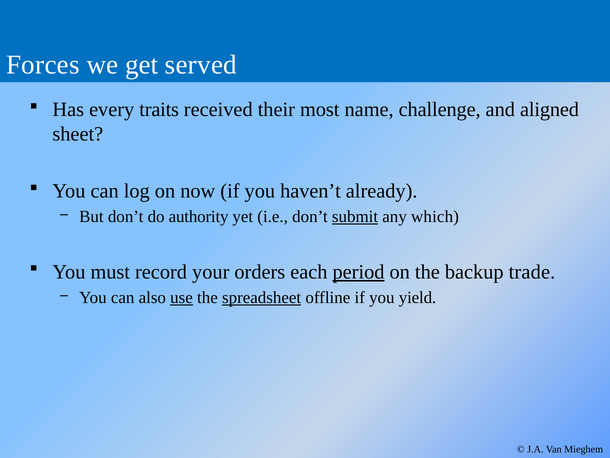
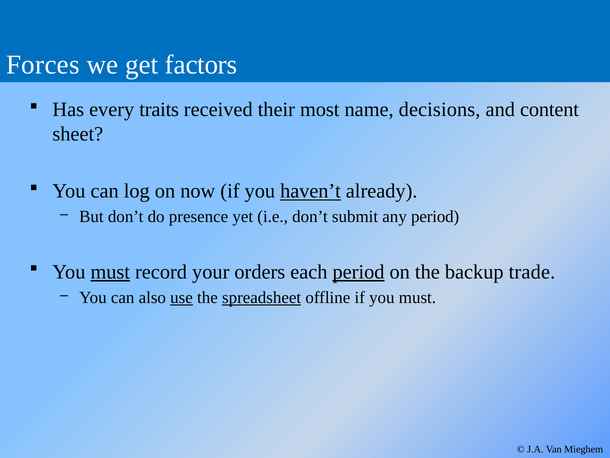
served: served -> factors (201, 65)
challenge: challenge -> decisions (440, 110)
aligned: aligned -> content (550, 110)
haven’t underline: none -> present (311, 191)
authority: authority -> presence (199, 216)
submit underline: present -> none (355, 216)
any which: which -> period (435, 216)
must underline: none -> present (110, 272)
if you yield: yield -> must (417, 297)
